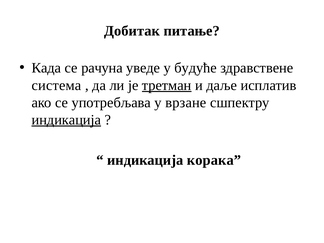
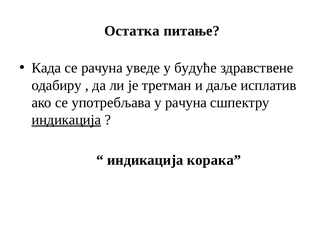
Добитак: Добитак -> Остатка (132, 31)
система: система -> одабиру (57, 85)
третман underline: present -> none (167, 85)
у врзане: врзане -> рачуна (186, 103)
